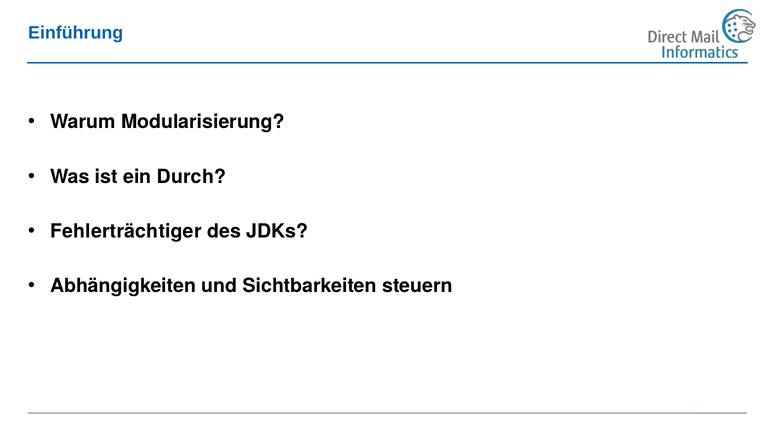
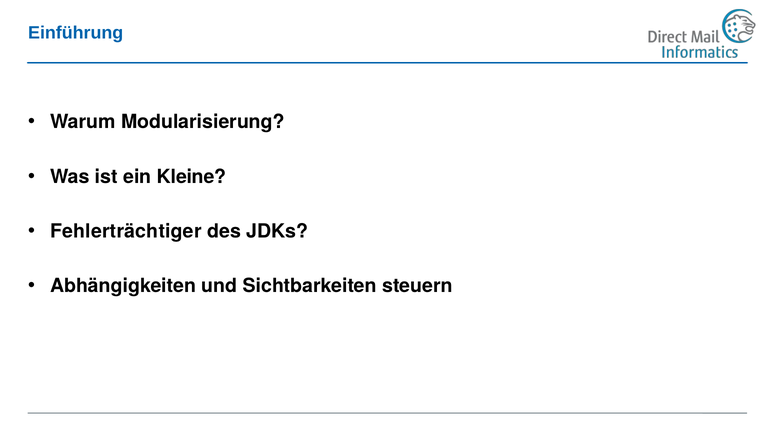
Durch: Durch -> Kleine (192, 177)
